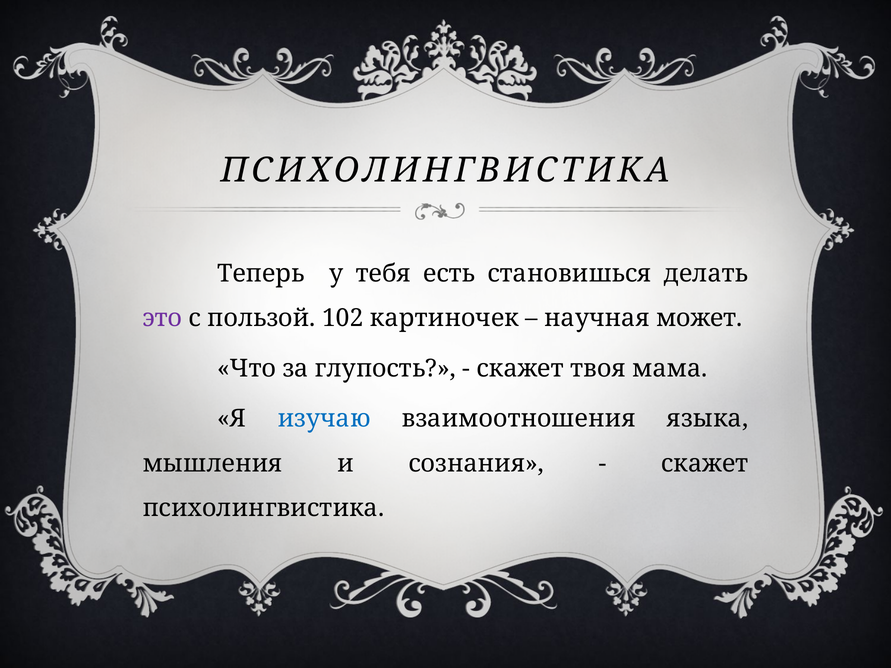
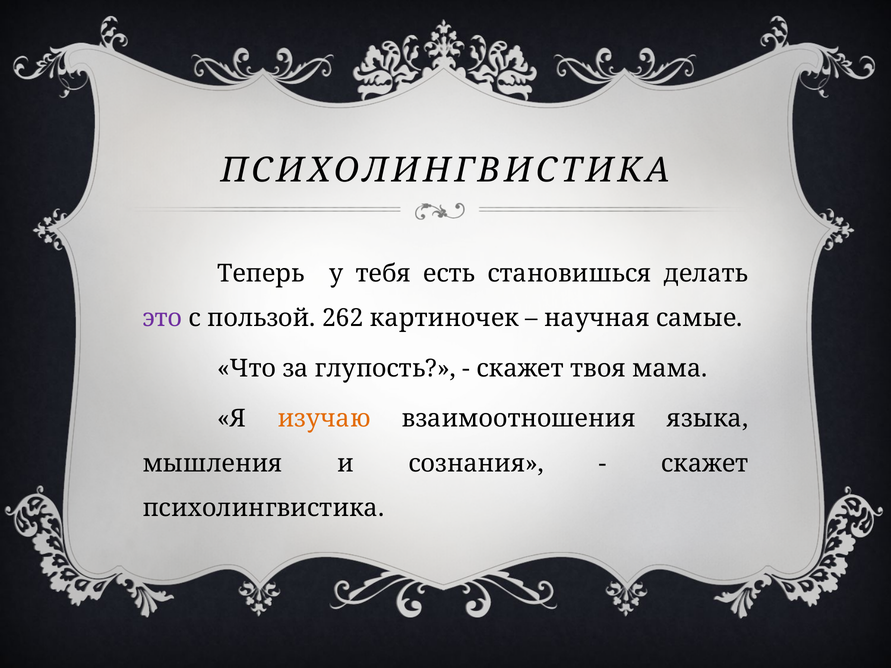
102: 102 -> 262 (343, 318)
может: может -> самые (699, 318)
изучаю colour: blue -> orange (324, 419)
